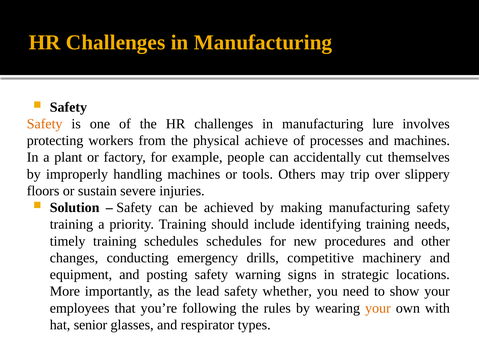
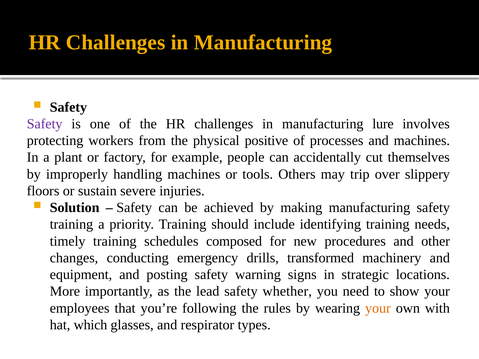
Safety colour: orange -> purple (45, 124)
achieve: achieve -> positive (266, 141)
schedules schedules: schedules -> composed (234, 241)
competitive: competitive -> transformed (321, 258)
senior: senior -> which (91, 325)
